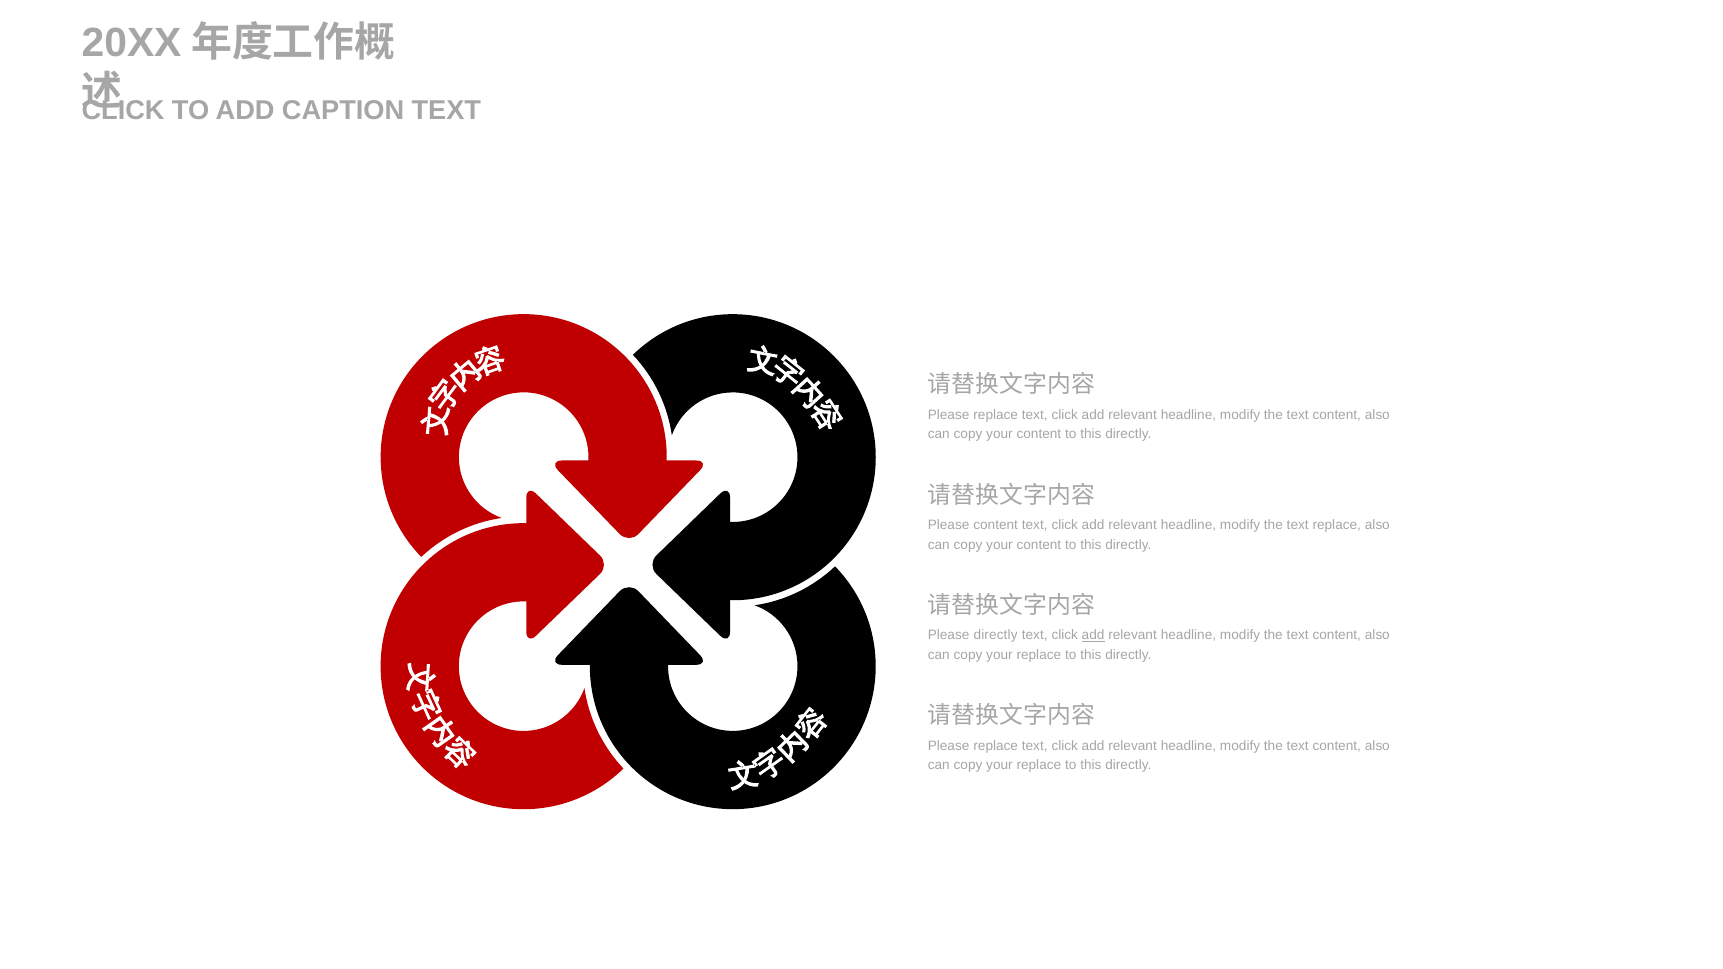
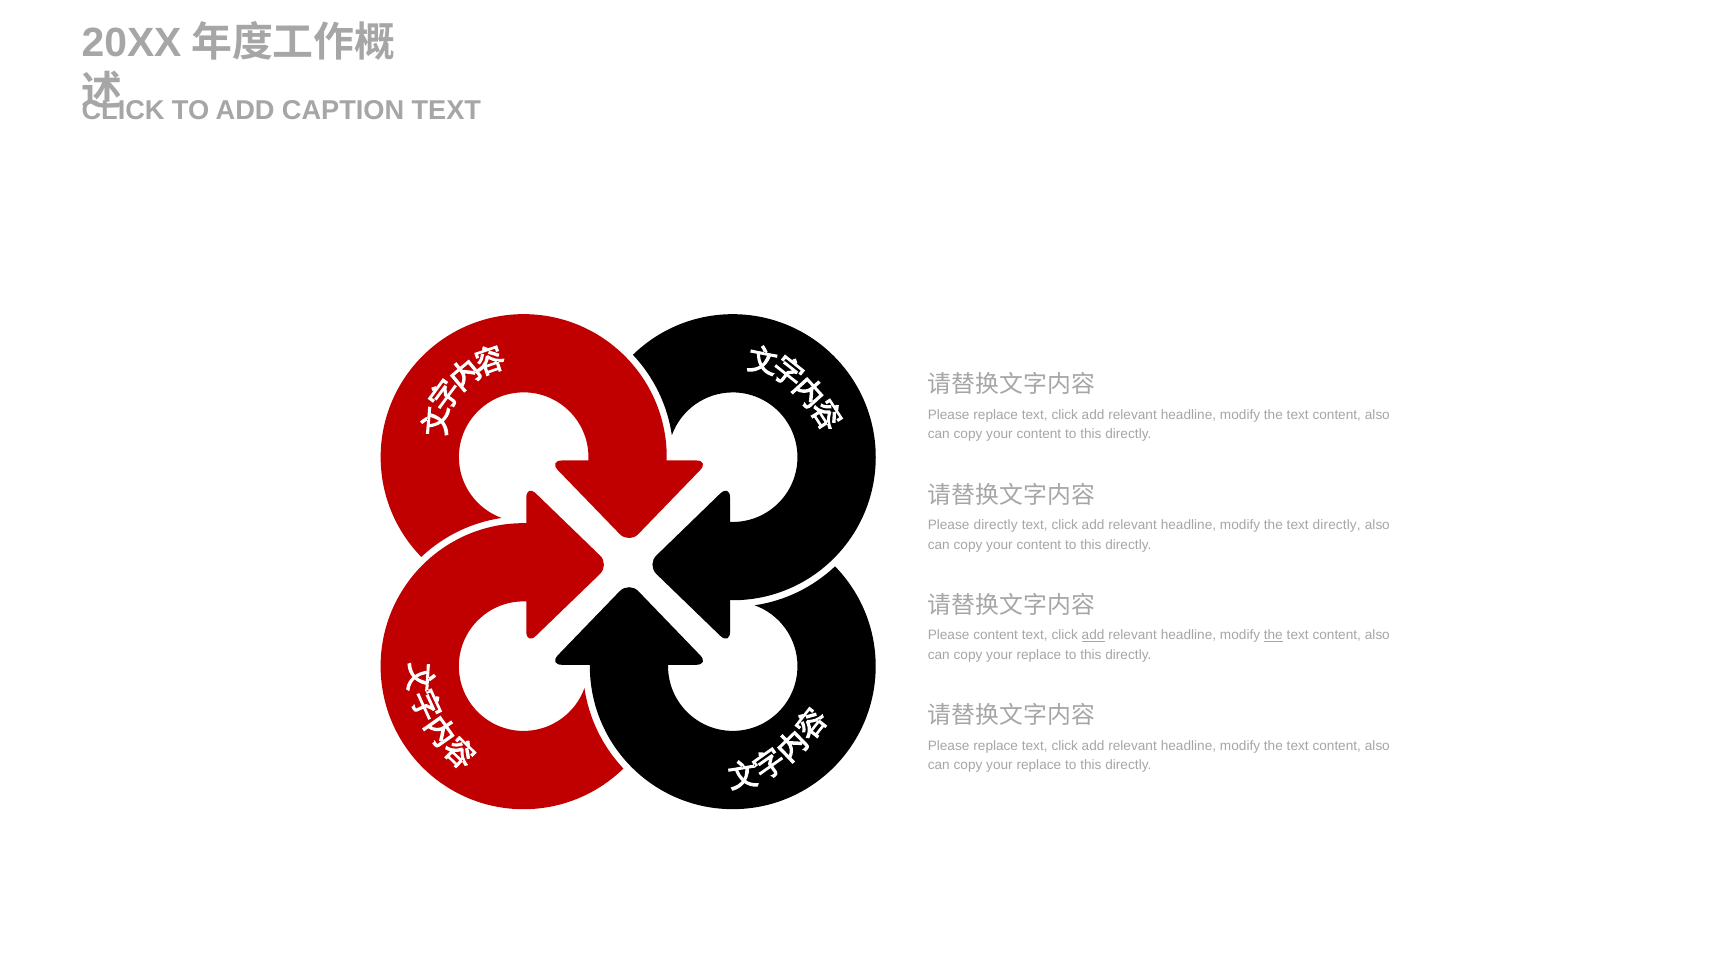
Please content: content -> directly (996, 525)
text replace: replace -> directly (1337, 525)
Please directly: directly -> content (996, 635)
the underline: none -> present (1273, 635)
